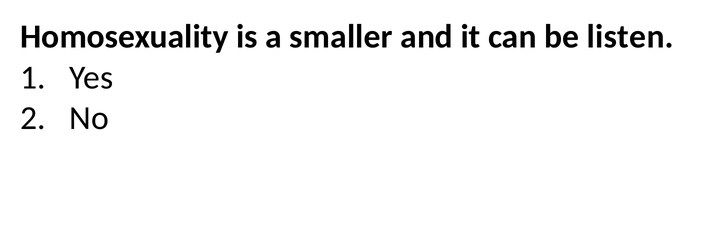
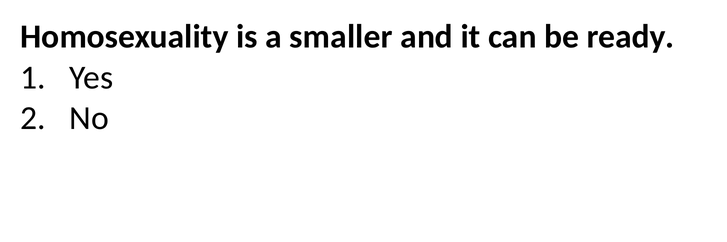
listen: listen -> ready (630, 37)
